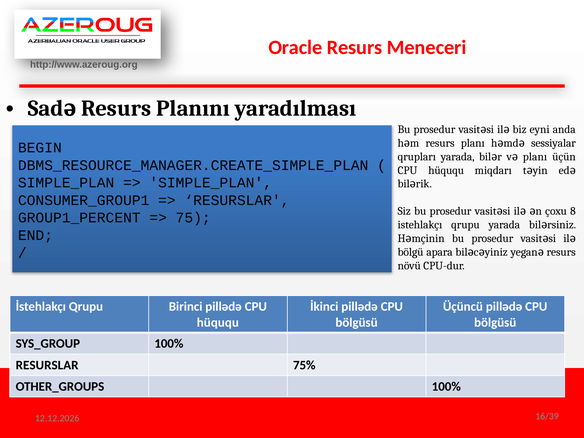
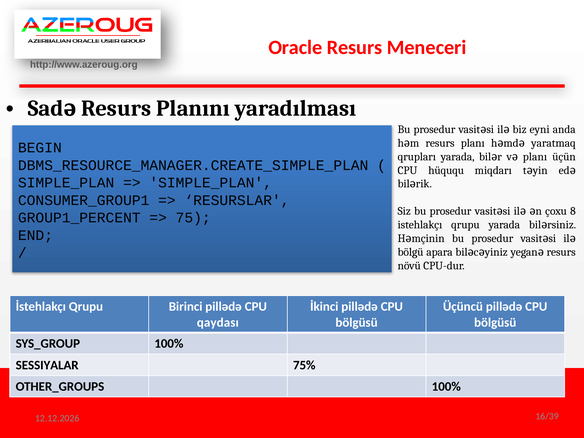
sessiyalar: sessiyalar -> yaratmaq (553, 143)
hüququ: hüququ -> qaydası (218, 323)
RESURSLAR: RESURSLAR -> SESSIYALAR (47, 365)
